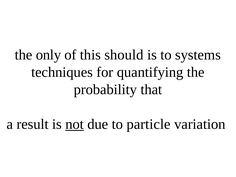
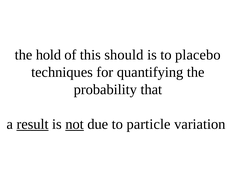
only: only -> hold (48, 55)
systems: systems -> placebo (198, 55)
result underline: none -> present (33, 124)
